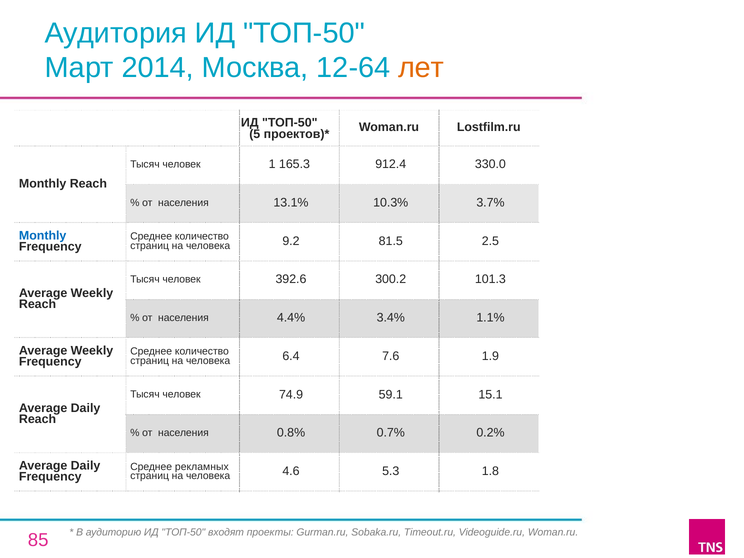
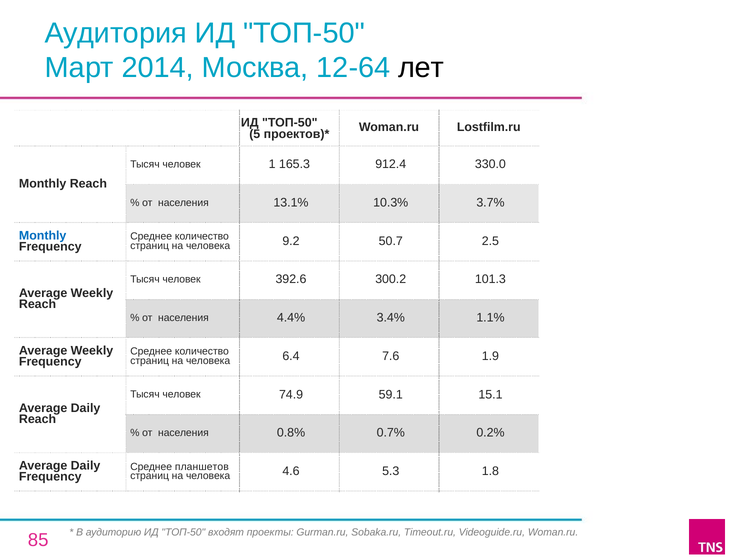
лет colour: orange -> black (421, 68)
81.5: 81.5 -> 50.7 (391, 241)
рекламных: рекламных -> планшетов (202, 467)
